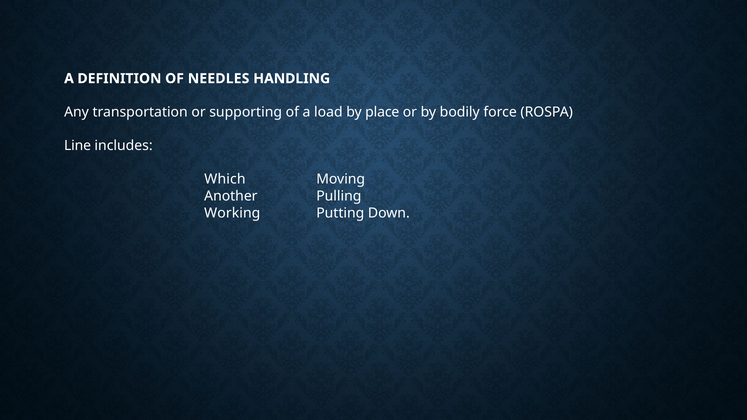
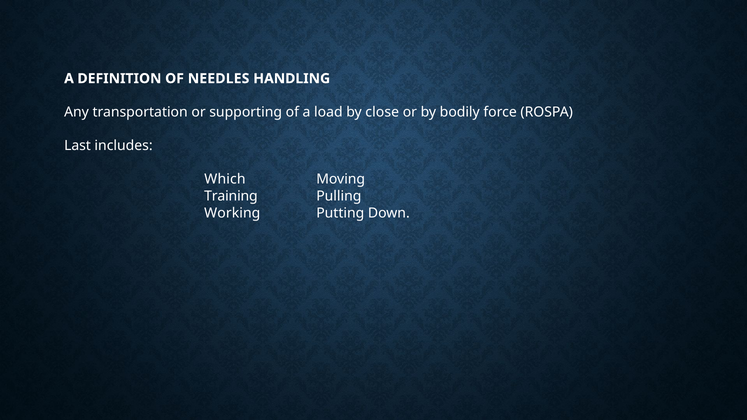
place: place -> close (382, 112)
Line: Line -> Last (78, 146)
Another: Another -> Training (231, 196)
